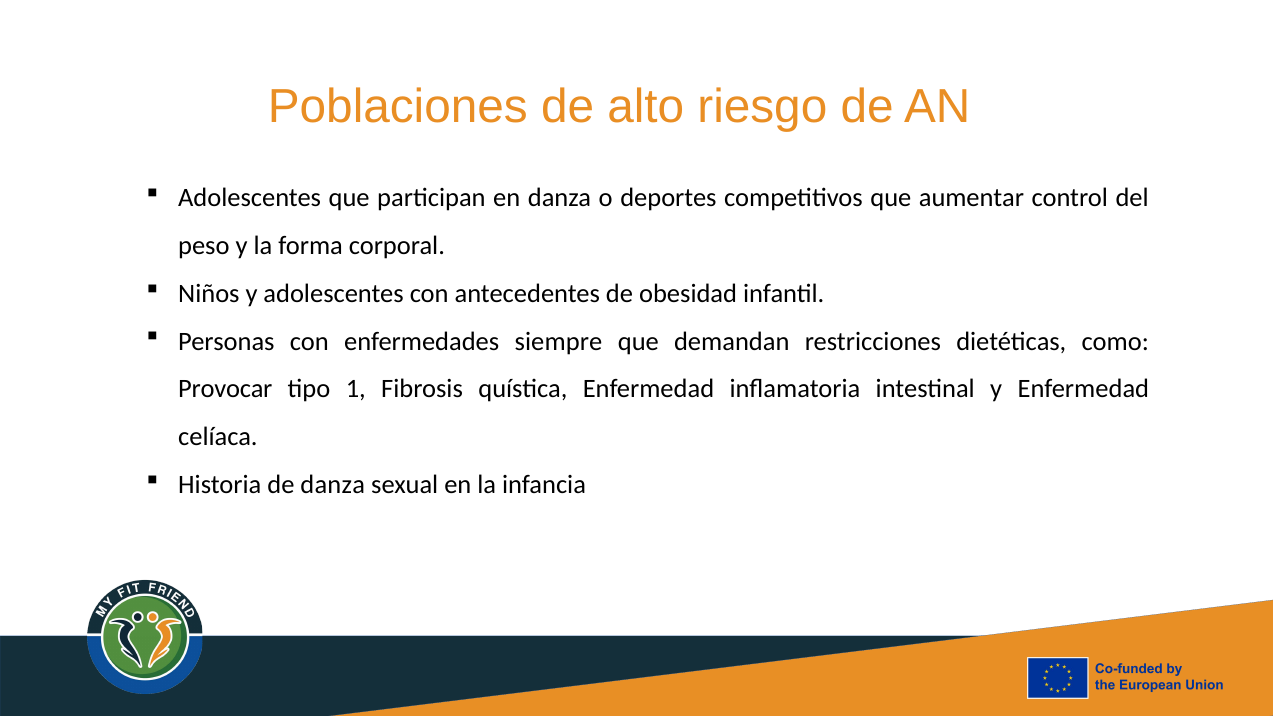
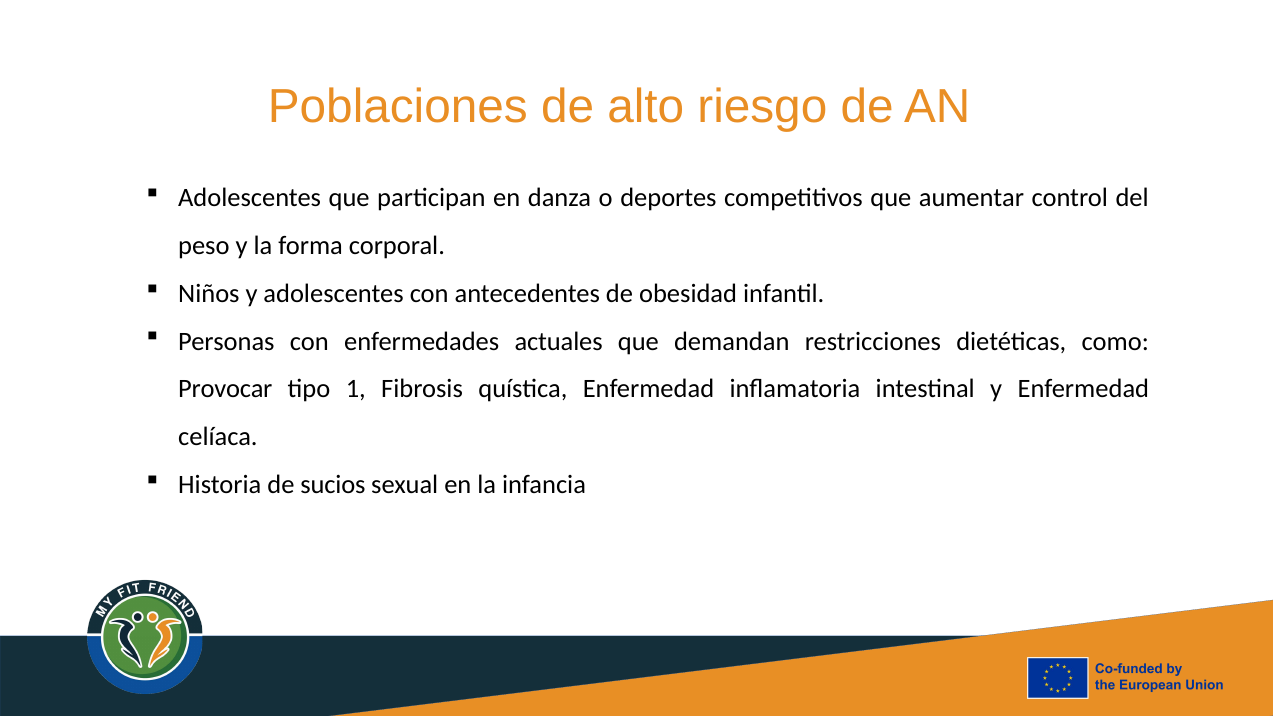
siempre: siempre -> actuales (559, 341)
de danza: danza -> sucios (333, 485)
